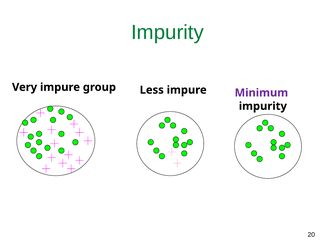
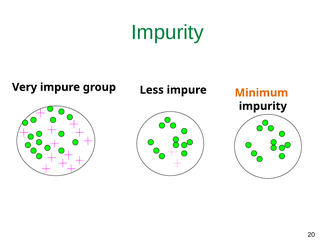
Minimum colour: purple -> orange (261, 93)
